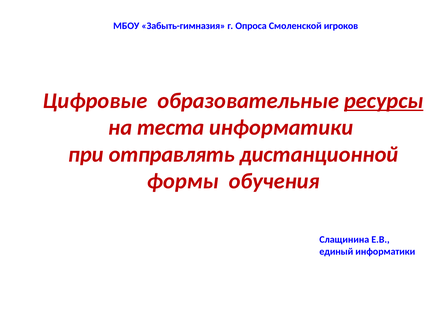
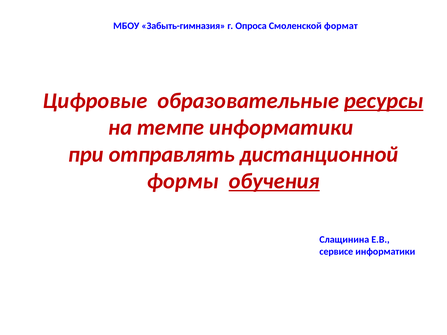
игроков: игроков -> формат (341, 26)
теста: теста -> темпе (171, 128)
обучения underline: none -> present (274, 181)
единый: единый -> сервисе (336, 252)
